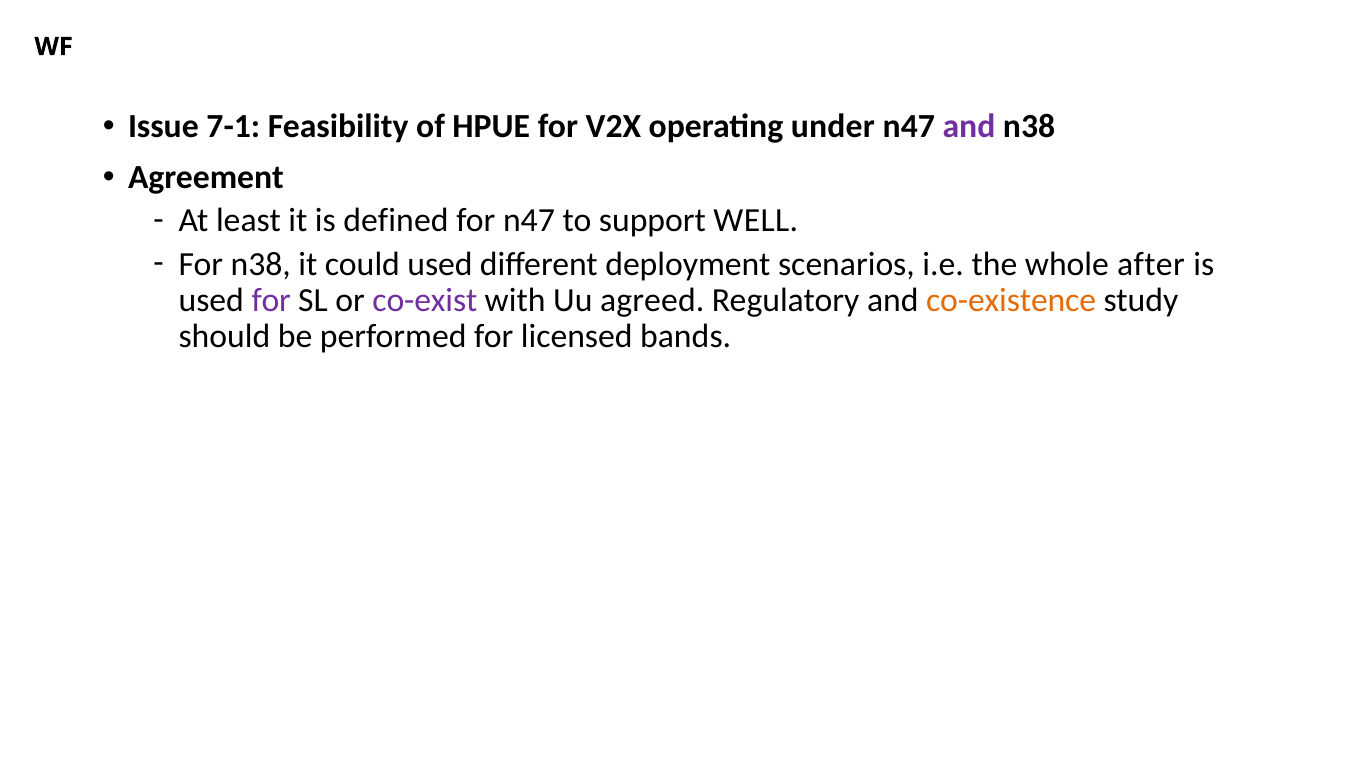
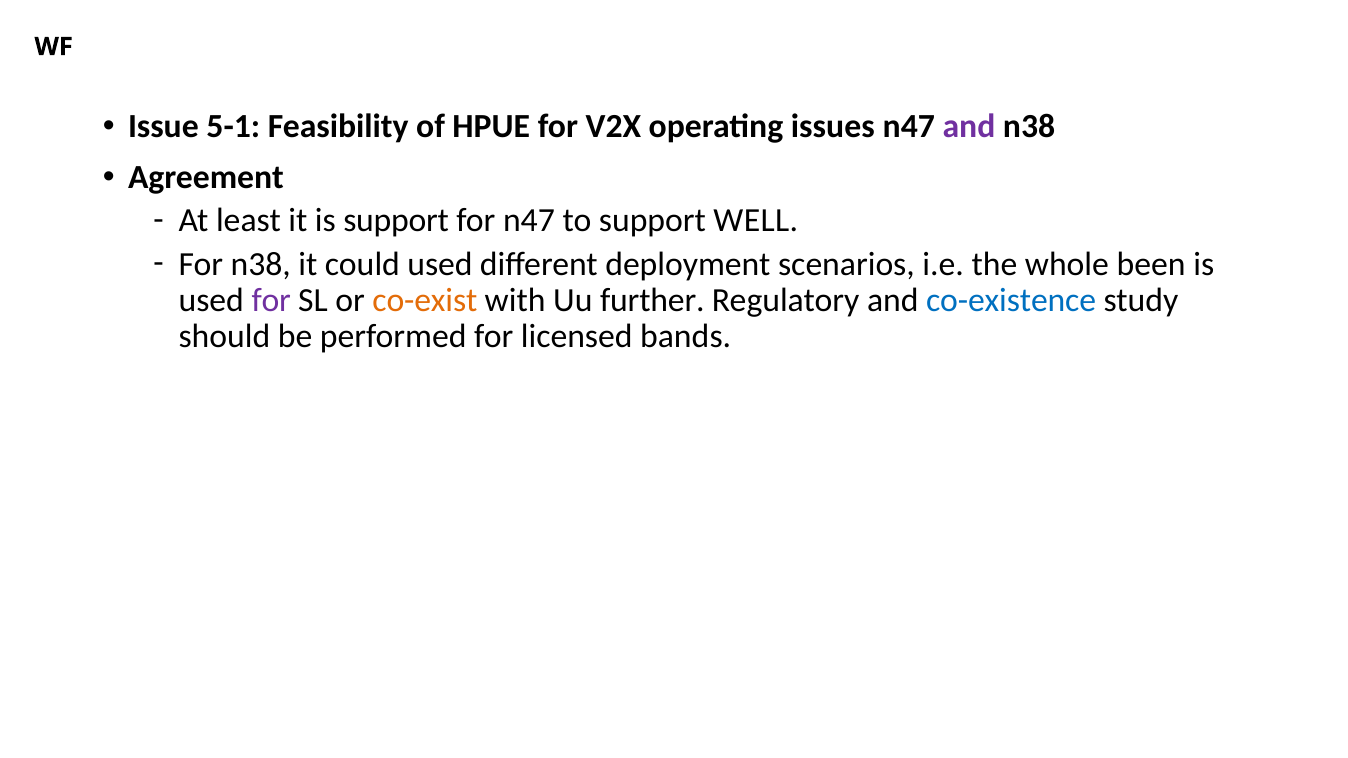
7-1: 7-1 -> 5-1 (233, 127)
under: under -> issues (833, 127)
is defined: defined -> support (396, 221)
after: after -> been (1151, 264)
co-exist colour: purple -> orange (425, 300)
agreed: agreed -> further (652, 300)
co-existence colour: orange -> blue (1011, 300)
